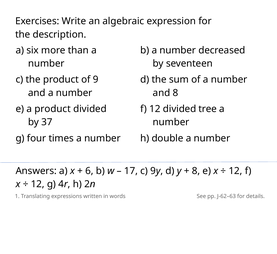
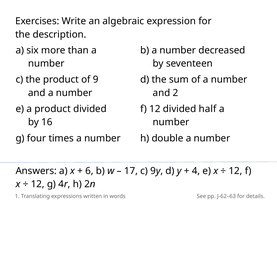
and 8: 8 -> 2 (175, 93)
tree: tree -> half (208, 109)
37: 37 -> 16 (47, 122)
8: 8 -> 4 (196, 171)
